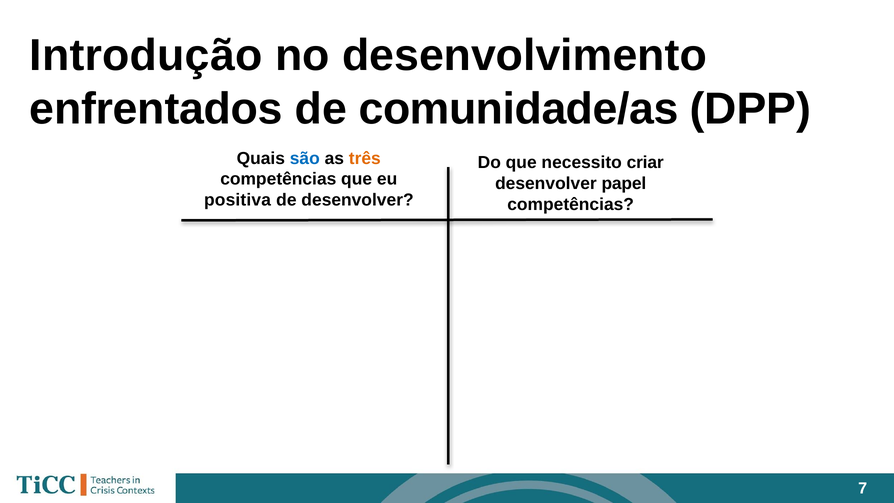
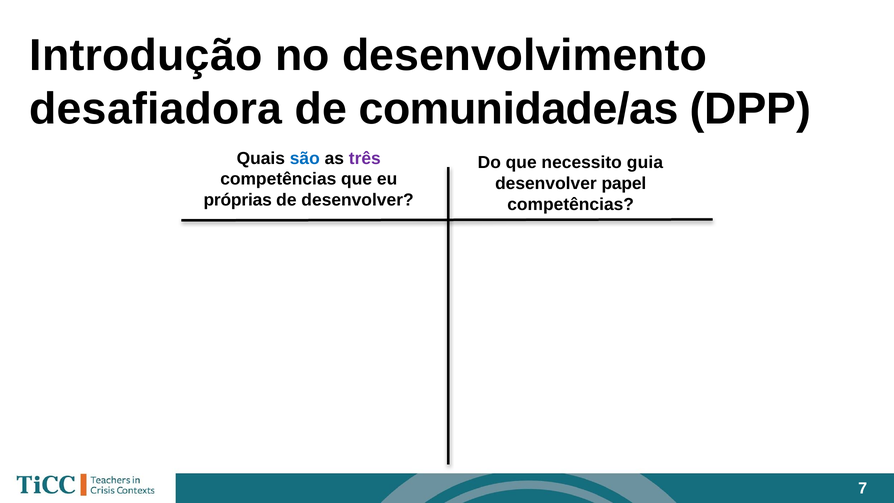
enfrentados: enfrentados -> desafiadora (156, 109)
três colour: orange -> purple (365, 158)
criar: criar -> guia (645, 163)
positiva: positiva -> próprias (238, 200)
